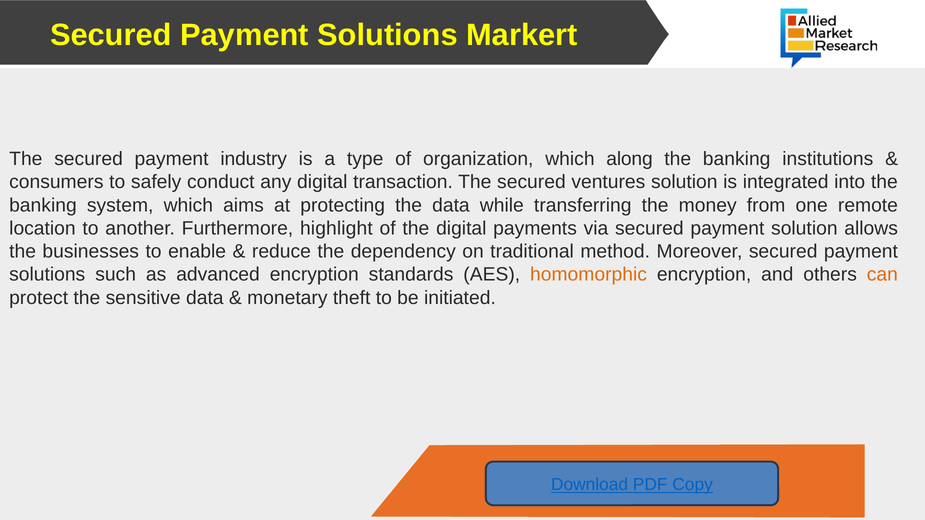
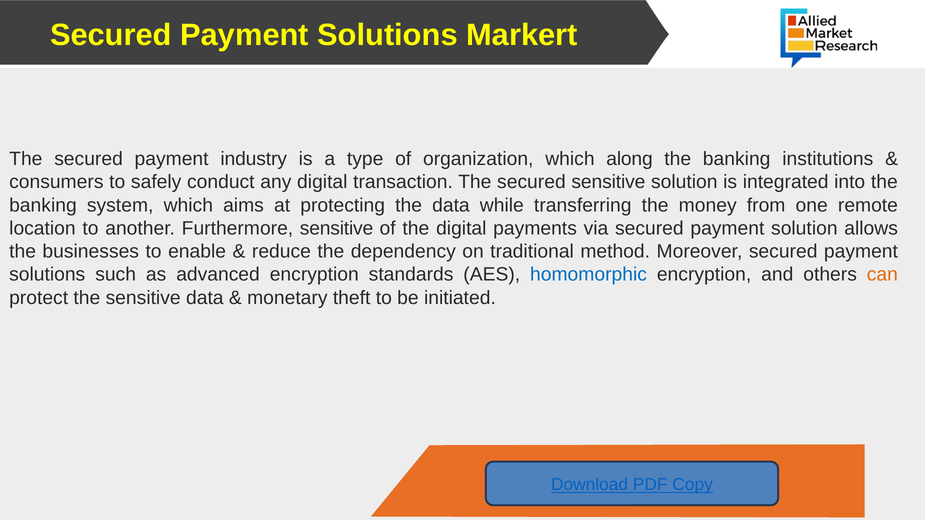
secured ventures: ventures -> sensitive (608, 182)
Furthermore highlight: highlight -> sensitive (337, 228)
homomorphic colour: orange -> blue (589, 275)
